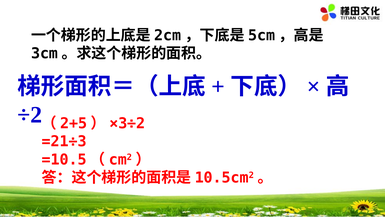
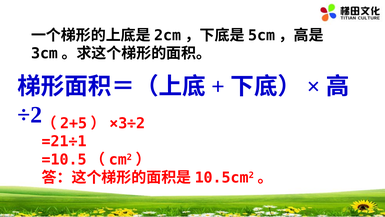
=21÷3: =21÷3 -> =21÷1 (64, 141)
